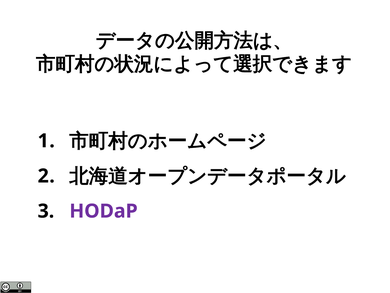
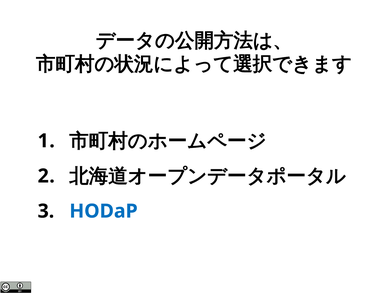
HODaP colour: purple -> blue (103, 211)
